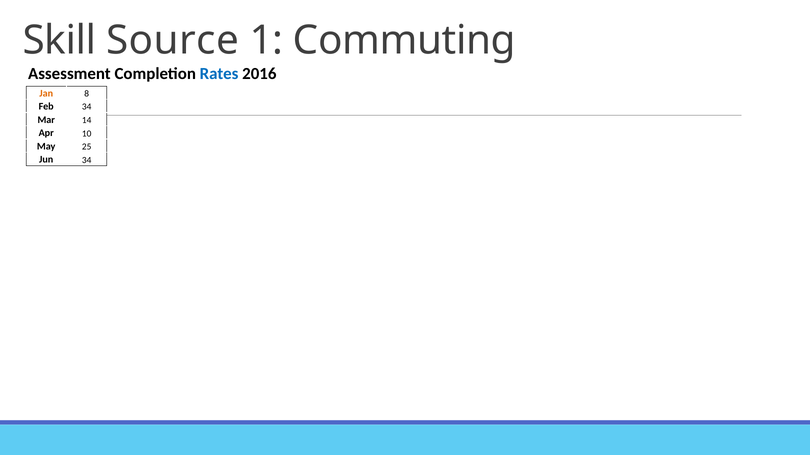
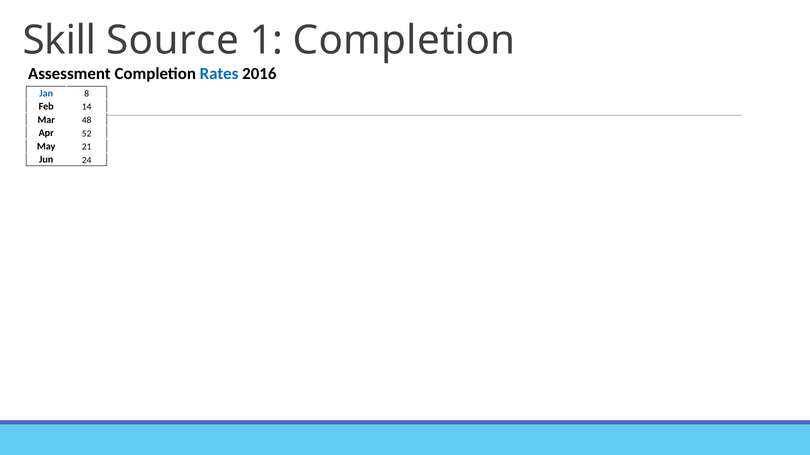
1 Commuting: Commuting -> Completion (404, 40)
Jan colour: orange -> blue (46, 93)
Feb 34: 34 -> 14 (87, 107)
14: 14 -> 48 (87, 120)
10: 10 -> 52 (87, 134)
25: 25 -> 21 (87, 147)
Jun 34: 34 -> 24 (87, 160)
